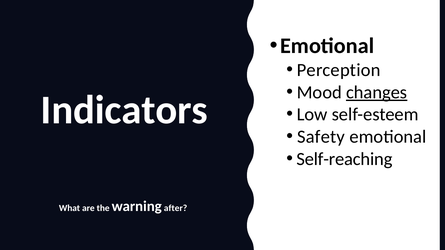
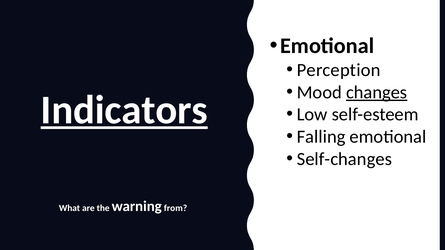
Indicators underline: none -> present (124, 110)
Safety: Safety -> Falling (321, 137)
Self-reaching: Self-reaching -> Self-changes (344, 159)
after: after -> from (176, 208)
